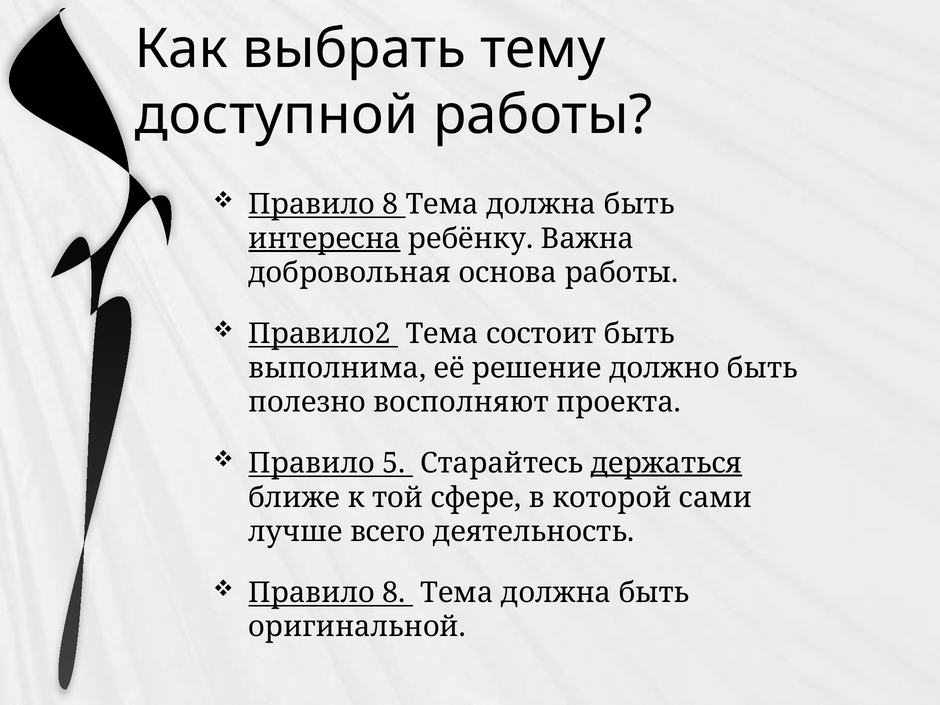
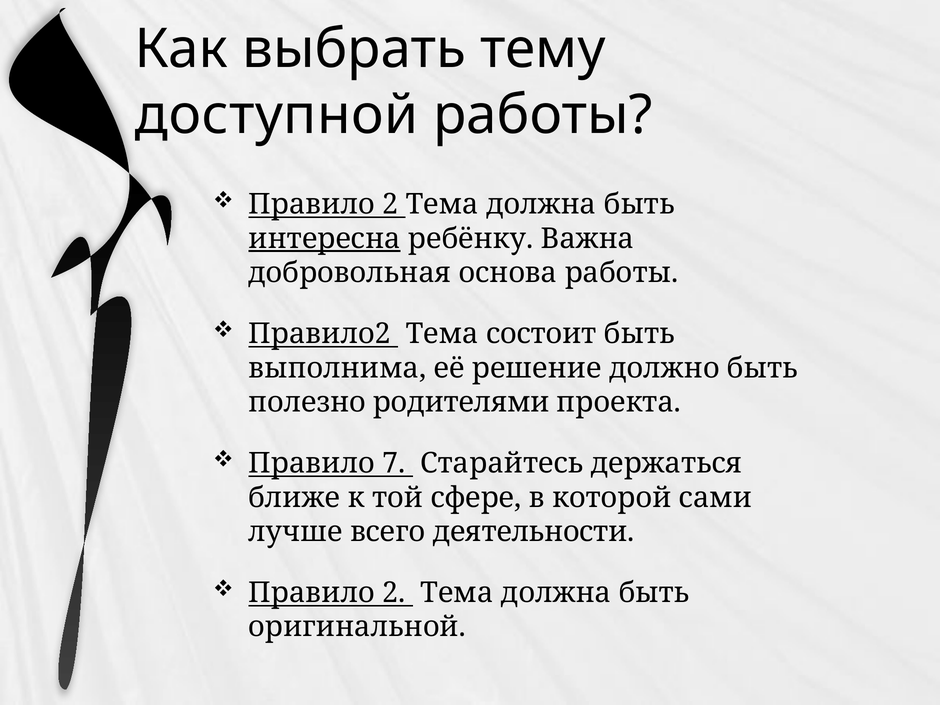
8: 8 -> 2 (390, 204)
восполняют: восполняют -> родителями (461, 402)
5: 5 -> 7 (394, 463)
держаться underline: present -> none (666, 463)
деятельность: деятельность -> деятельности (534, 532)
8: 8 -> 2 (394, 593)
